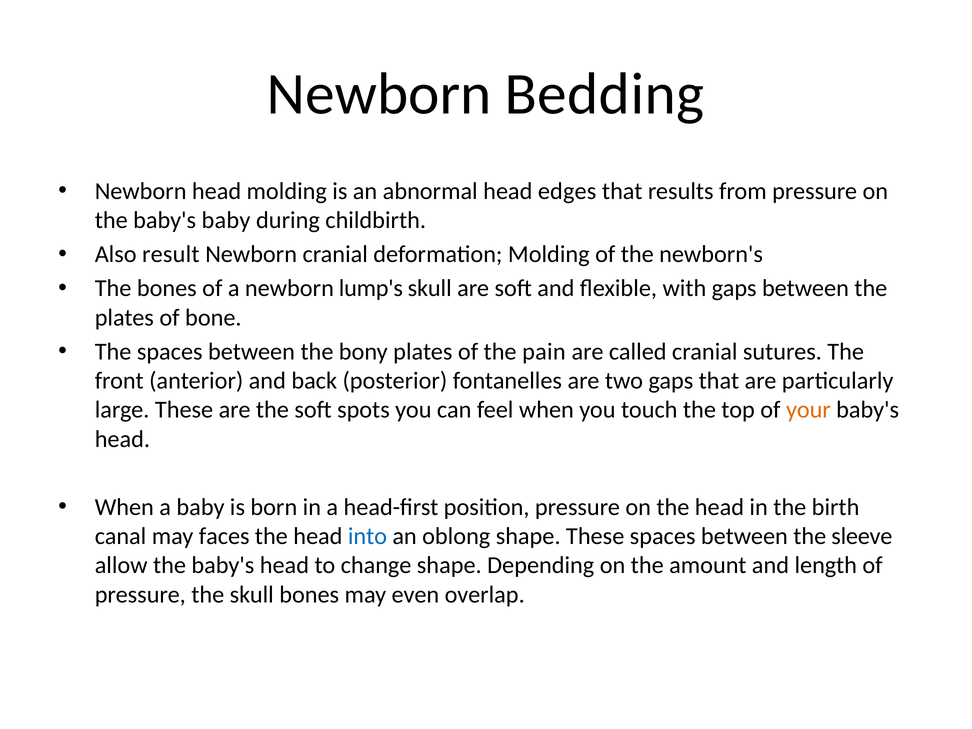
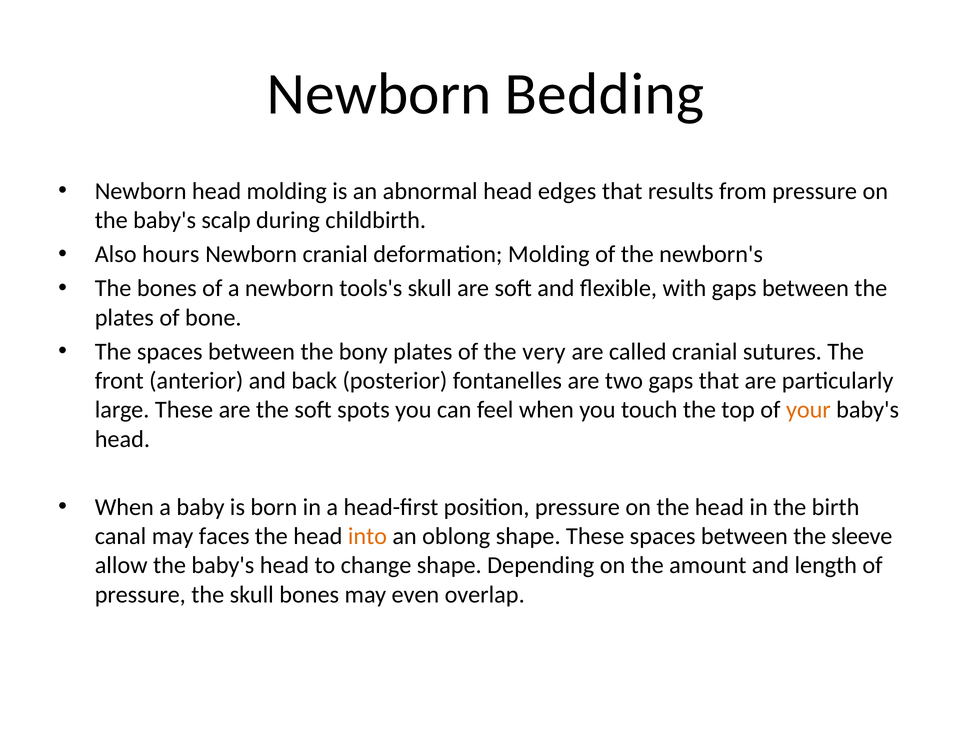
baby's baby: baby -> scalp (226, 220)
result: result -> hours (171, 254)
lump's: lump's -> tools's (371, 288)
pain: pain -> very (544, 352)
into colour: blue -> orange (367, 536)
